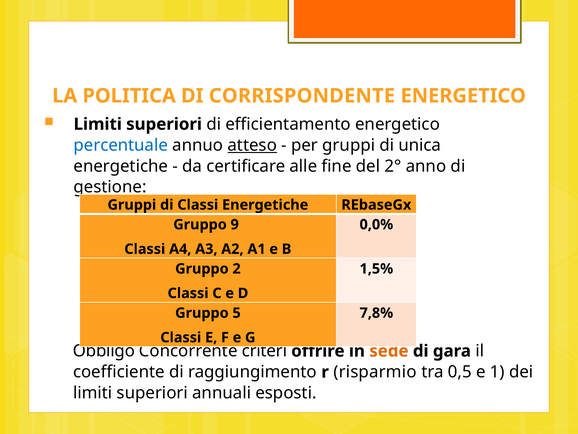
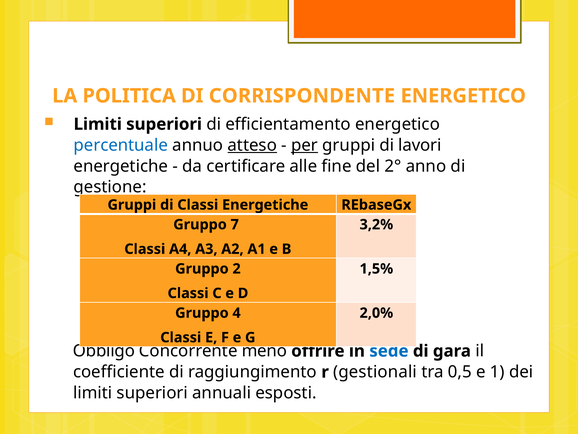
per underline: none -> present (305, 145)
unica: unica -> lavori (420, 145)
9: 9 -> 7 (235, 224)
0,0%: 0,0% -> 3,2% (376, 224)
5: 5 -> 4 (237, 313)
7,8%: 7,8% -> 2,0% (376, 313)
criteri: criteri -> meno (264, 351)
sede colour: orange -> blue (389, 351)
risparmio: risparmio -> gestionali (375, 372)
